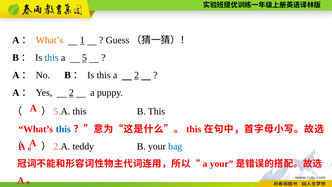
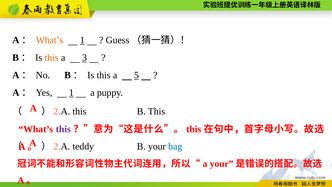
this colour: blue -> orange (52, 58)
a 5: 5 -> 3 (84, 58)
a 2: 2 -> 5 (136, 75)
Yes 2: 2 -> 1 (71, 93)
5: 5 -> 2 (56, 111)
this colour: blue -> purple (63, 129)
